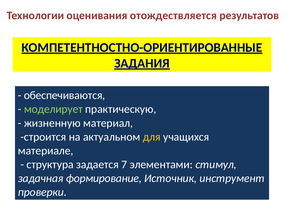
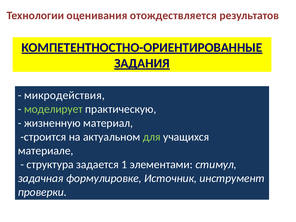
обеспечиваются: обеспечиваются -> микродействия (64, 95)
для colour: yellow -> light green (152, 137)
7: 7 -> 1 (124, 164)
формирование: формирование -> формулировке (104, 178)
